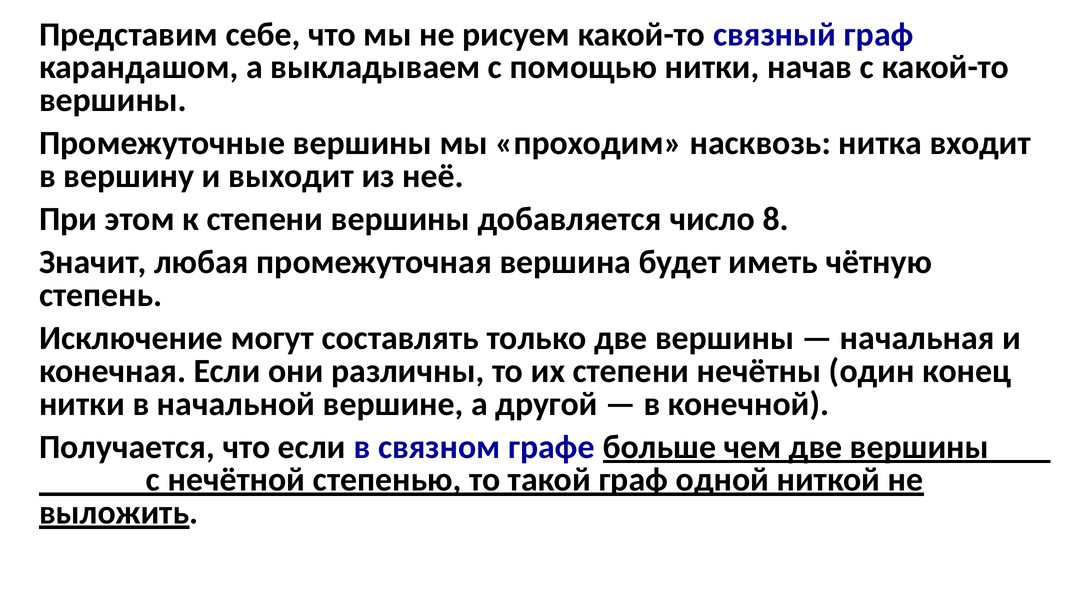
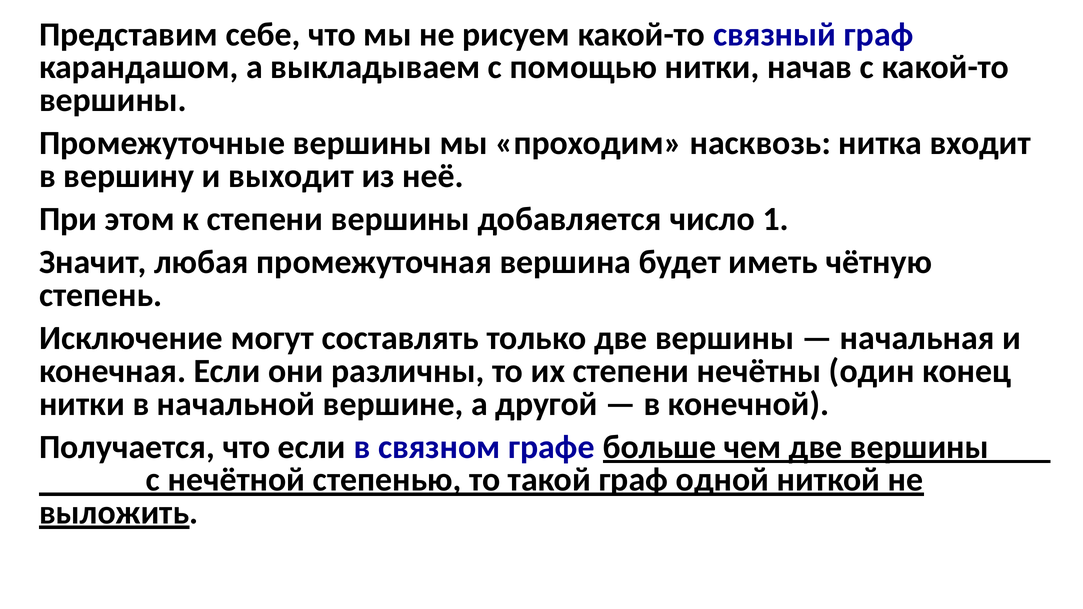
8: 8 -> 1 (776, 219)
